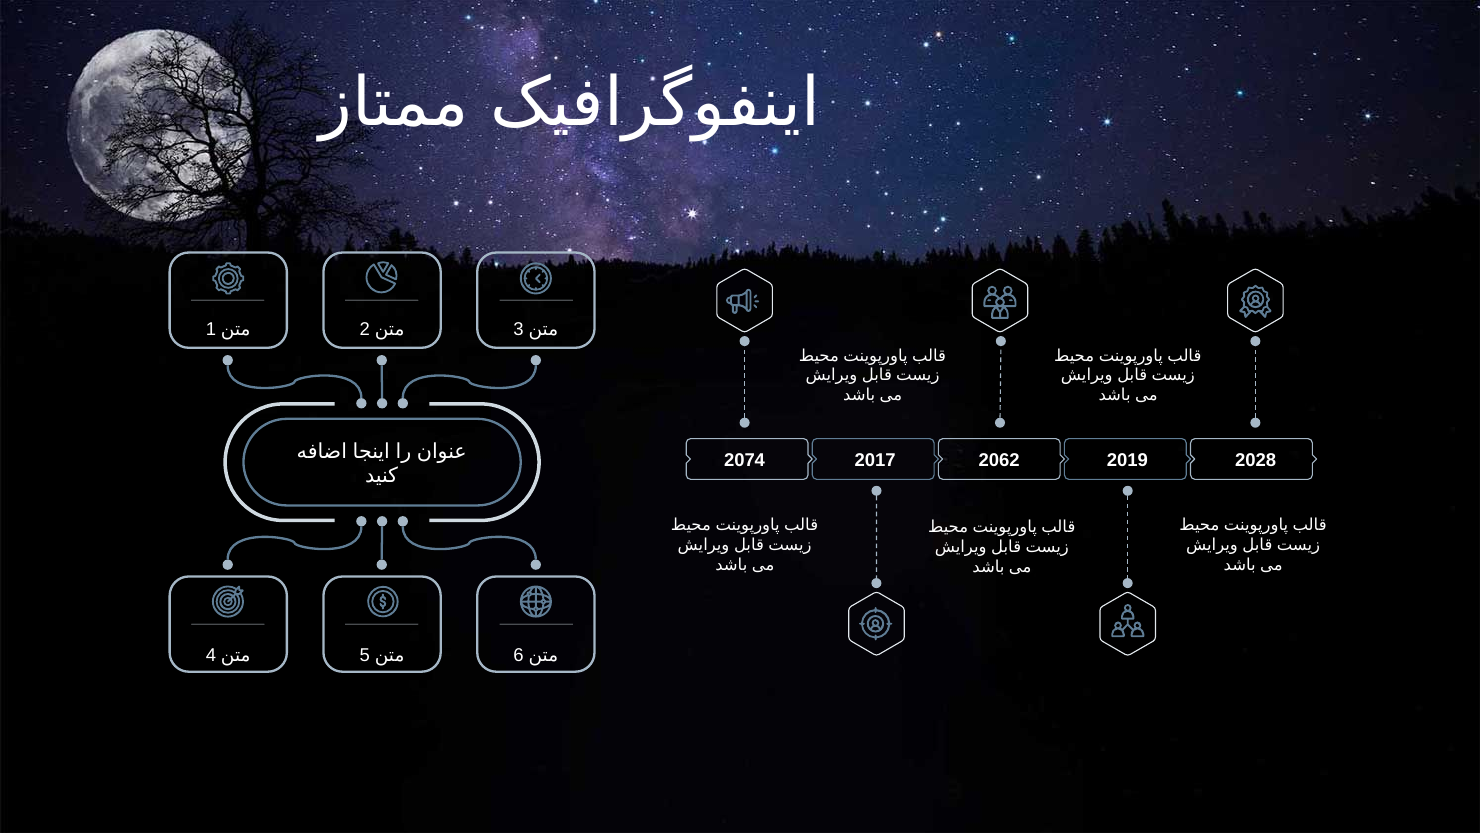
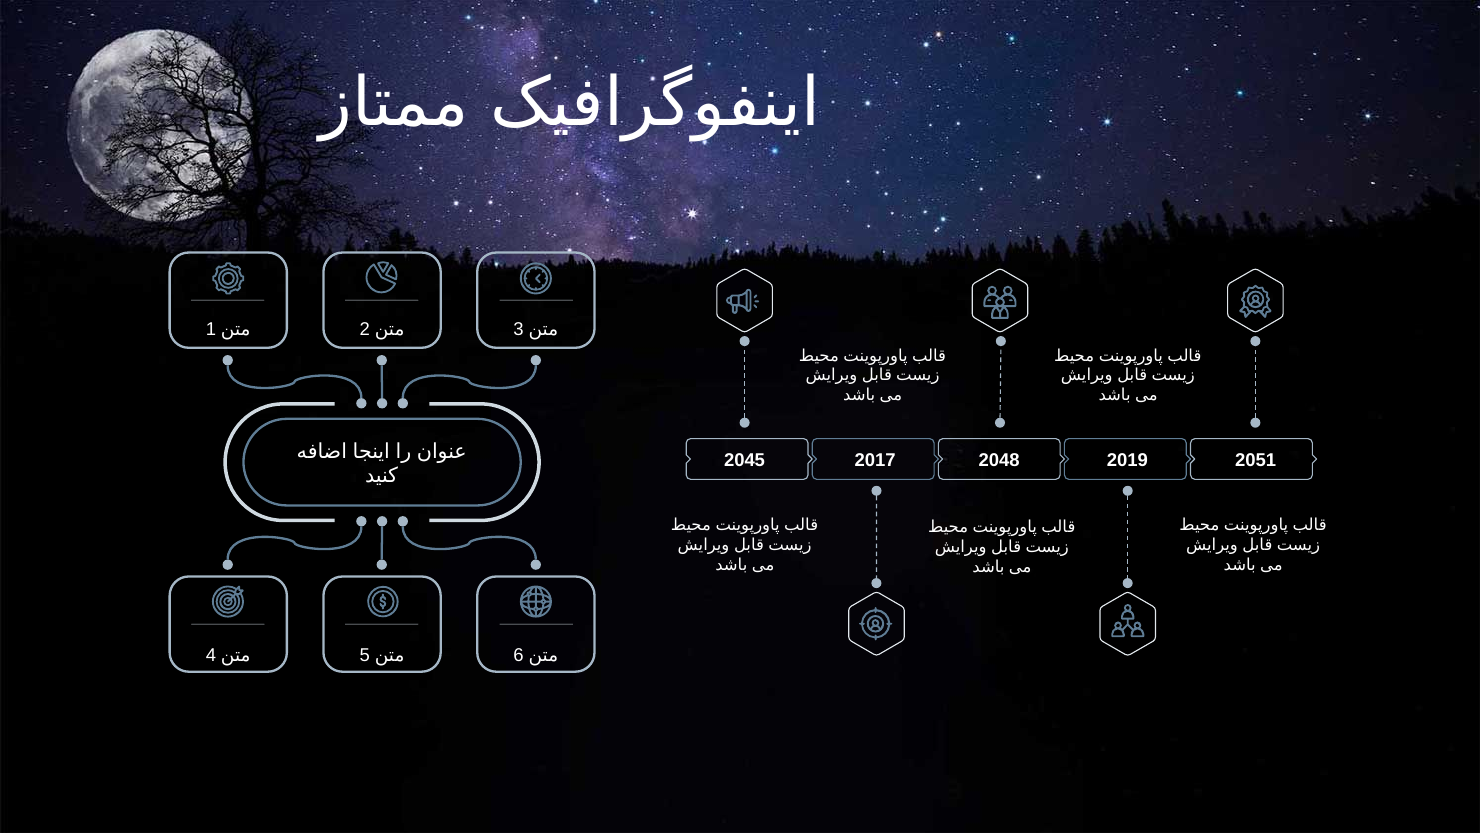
2074: 2074 -> 2045 (745, 460)
2062: 2062 -> 2048 (999, 460)
2028: 2028 -> 2051 (1256, 460)
